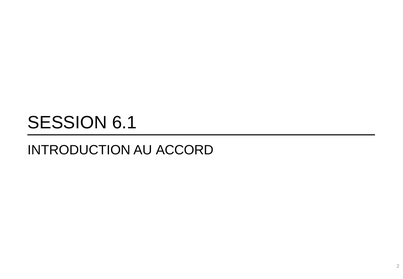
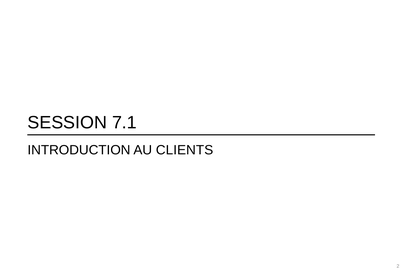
6.1: 6.1 -> 7.1 (124, 123)
ACCORD: ACCORD -> CLIENTS (185, 150)
